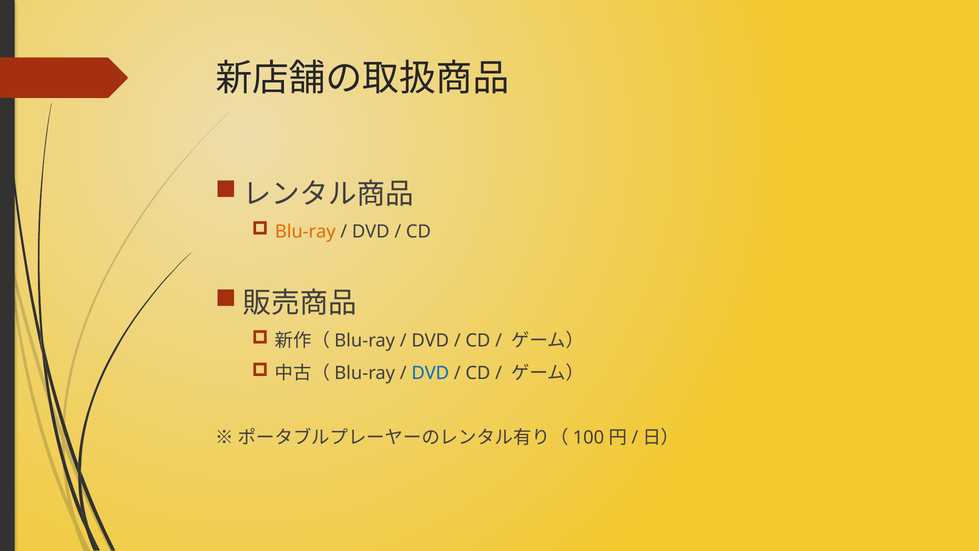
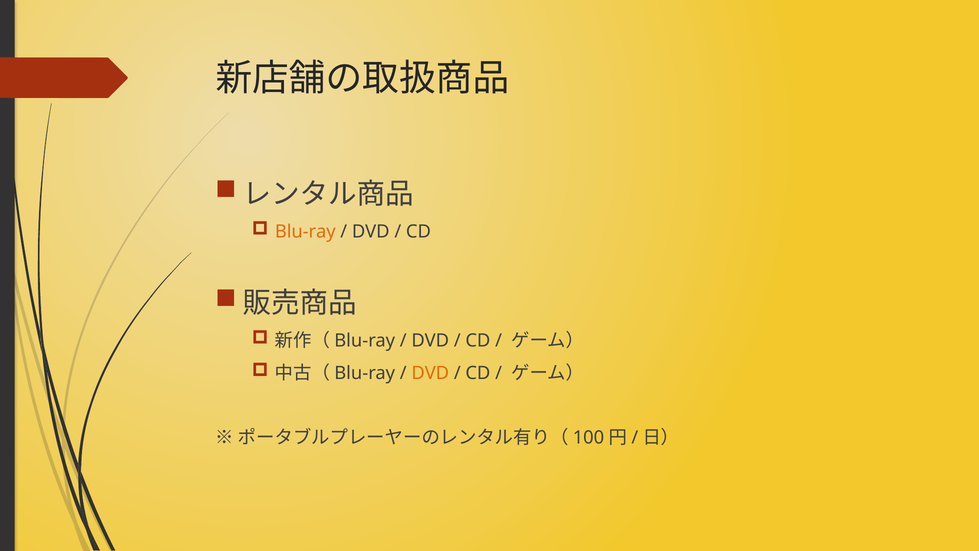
DVD colour: blue -> orange (430, 373)
